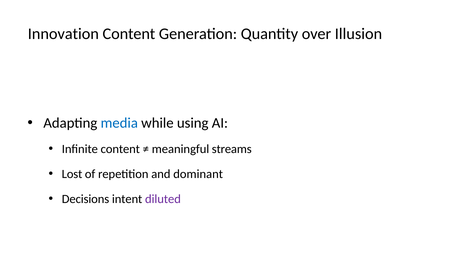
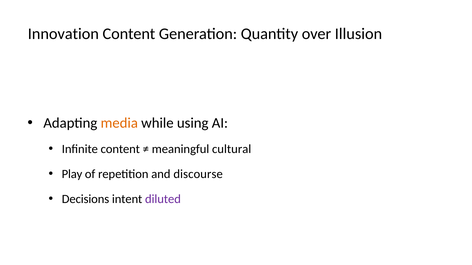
media colour: blue -> orange (119, 123)
streams: streams -> cultural (232, 149)
Lost: Lost -> Play (72, 175)
dominant: dominant -> discourse (198, 175)
